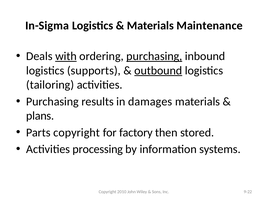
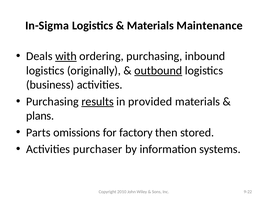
purchasing underline: present -> none (154, 56)
supports: supports -> originally (94, 71)
tailoring: tailoring -> business (50, 85)
results underline: none -> present (98, 101)
damages: damages -> provided (150, 101)
Parts copyright: copyright -> omissions (77, 132)
processing: processing -> purchaser (98, 149)
